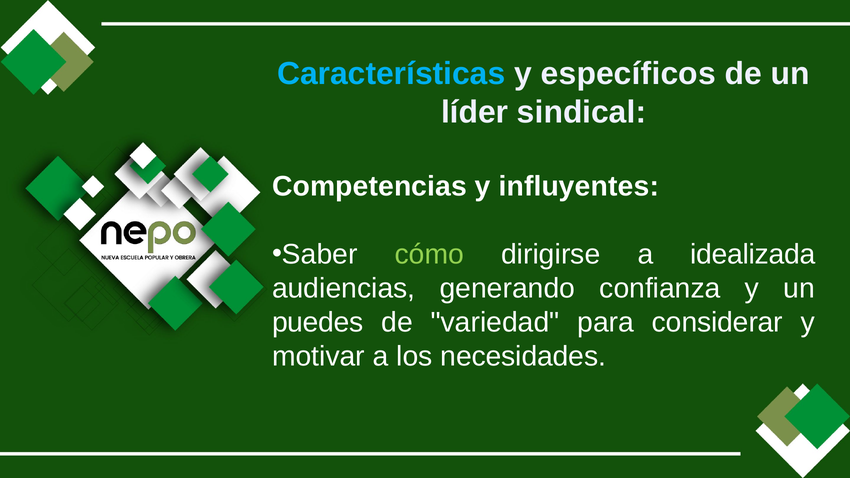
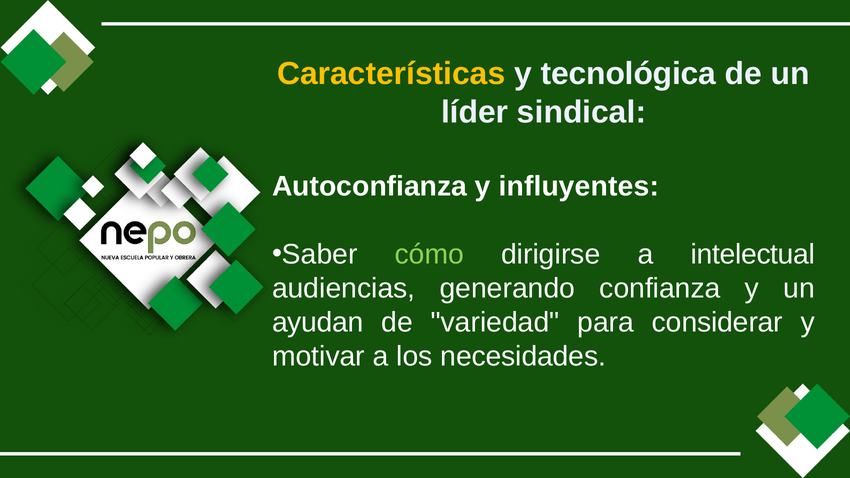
Características colour: light blue -> yellow (391, 74)
específicos: específicos -> tecnológica (628, 74)
Competencias: Competencias -> Autoconfianza (370, 186)
idealizada: idealizada -> intelectual (753, 254)
puedes: puedes -> ayudan (318, 322)
